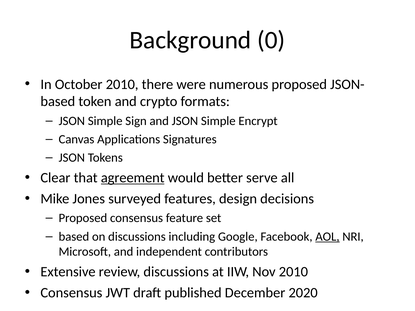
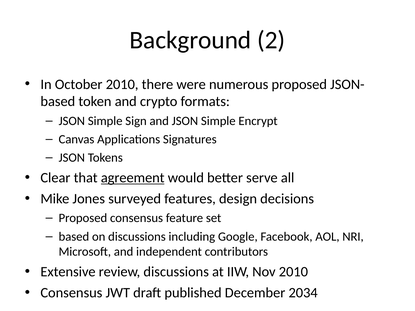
0: 0 -> 2 (271, 40)
AOL underline: present -> none (327, 237)
2020: 2020 -> 2034 (303, 293)
